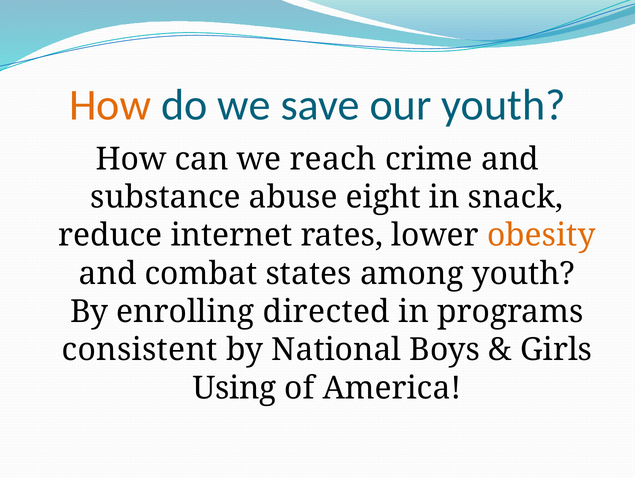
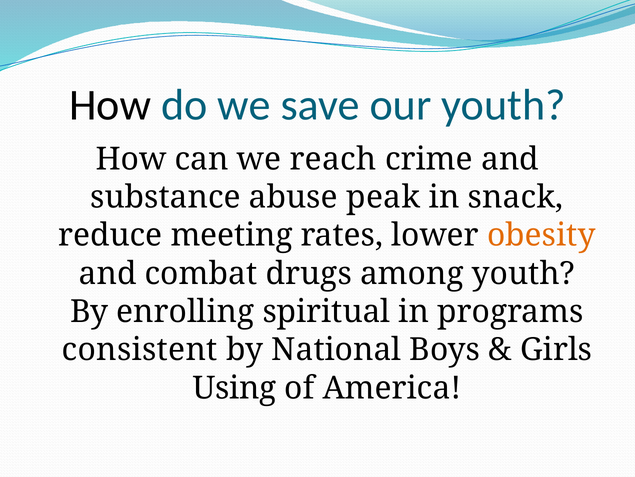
How colour: orange -> black (110, 105)
eight: eight -> peak (383, 197)
internet: internet -> meeting (232, 235)
states: states -> drugs (309, 273)
directed: directed -> spiritual (326, 311)
